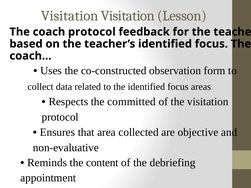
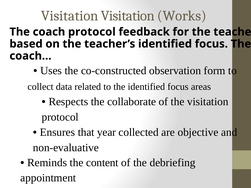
Lesson: Lesson -> Works (182, 16)
committed: committed -> collaborate (132, 102)
area: area -> year (107, 132)
